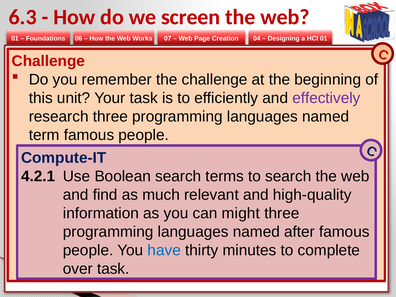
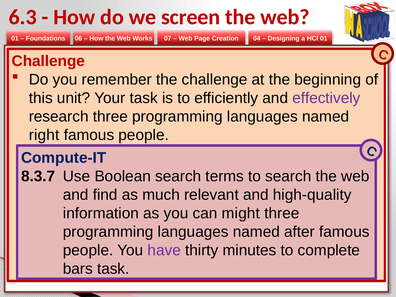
term: term -> right (44, 135)
4.2.1: 4.2.1 -> 8.3.7 (38, 176)
have colour: blue -> purple (164, 250)
over: over -> bars (78, 269)
